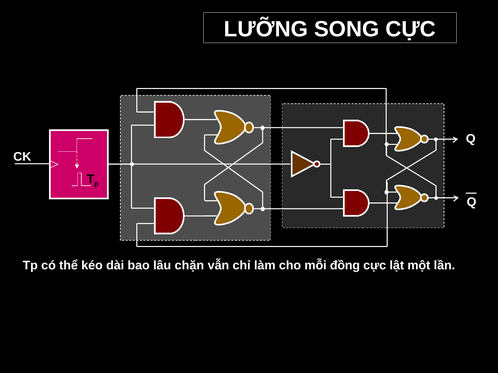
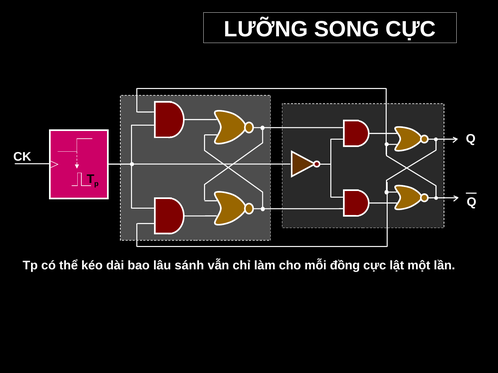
chặn: chặn -> sánh (189, 266)
